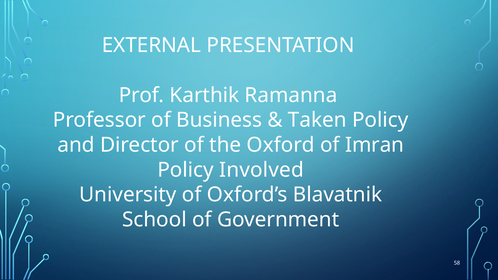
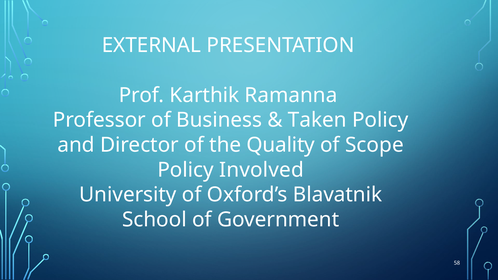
Oxford: Oxford -> Quality (281, 145)
Imran: Imran -> Scope (374, 145)
